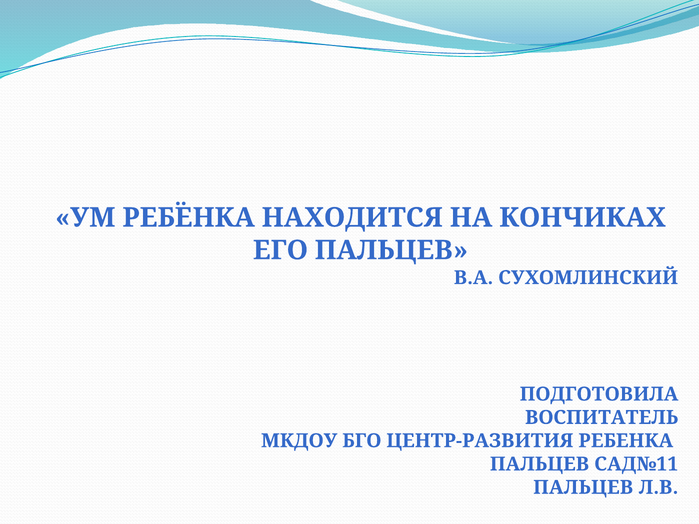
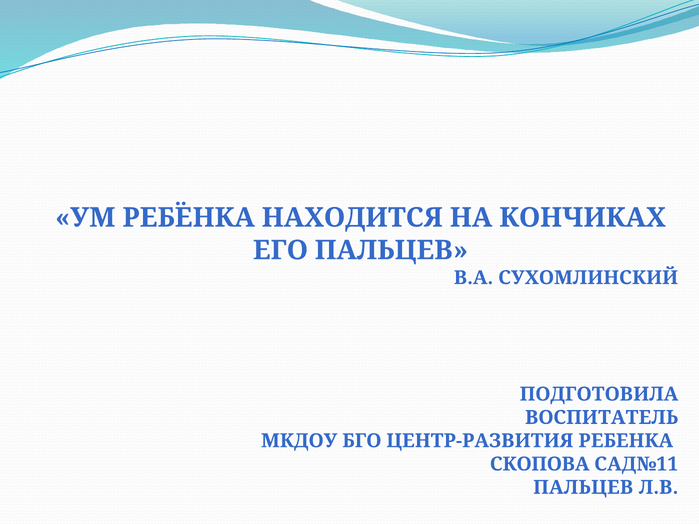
ПАЛЬЦЕВ: ПАЛЬЦЕВ -> СКОПОВА (540, 464)
